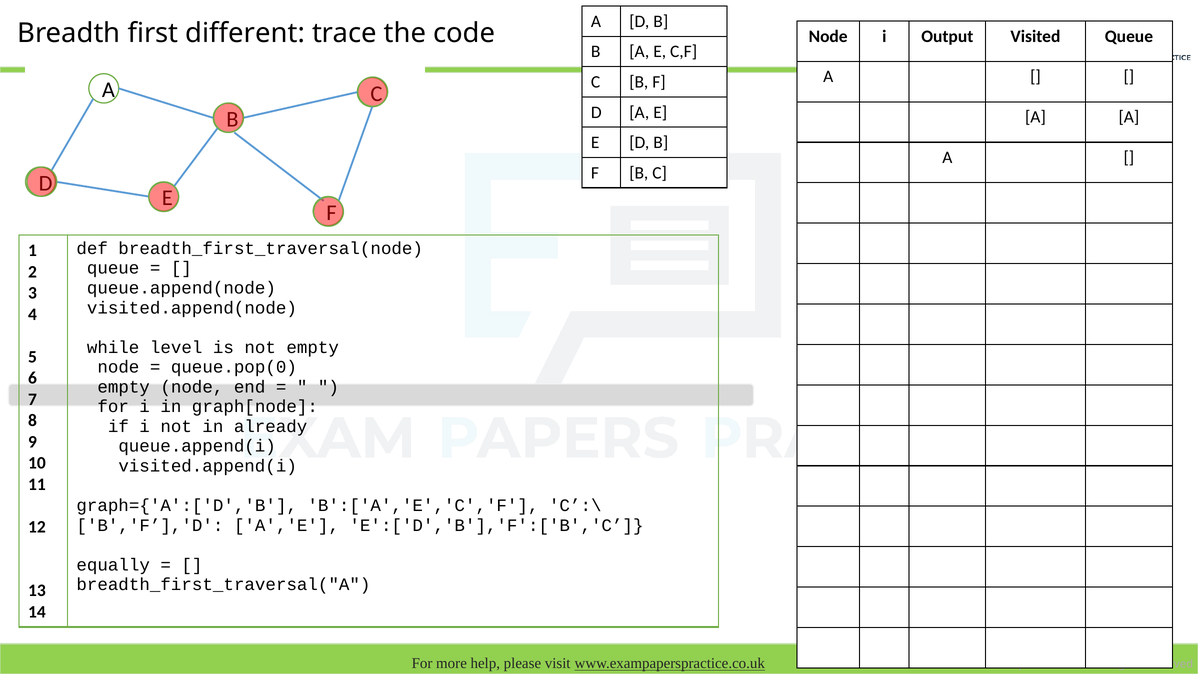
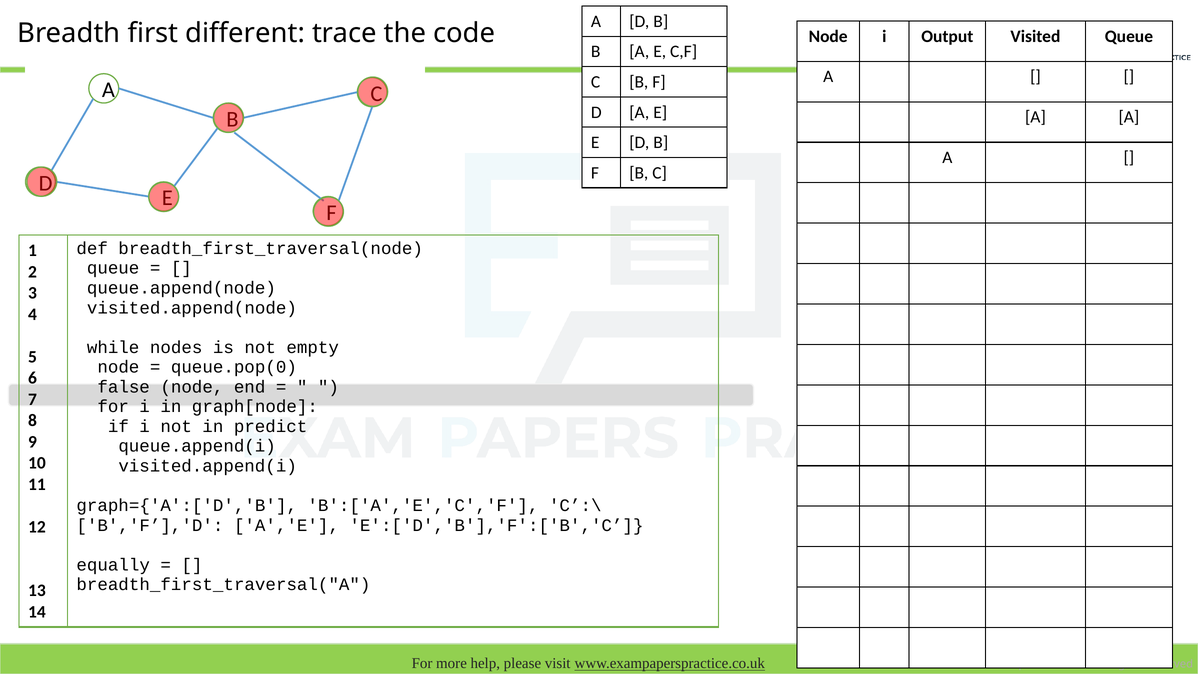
level: level -> nodes (176, 347)
empty: empty -> false (124, 387)
already: already -> predict (271, 426)
